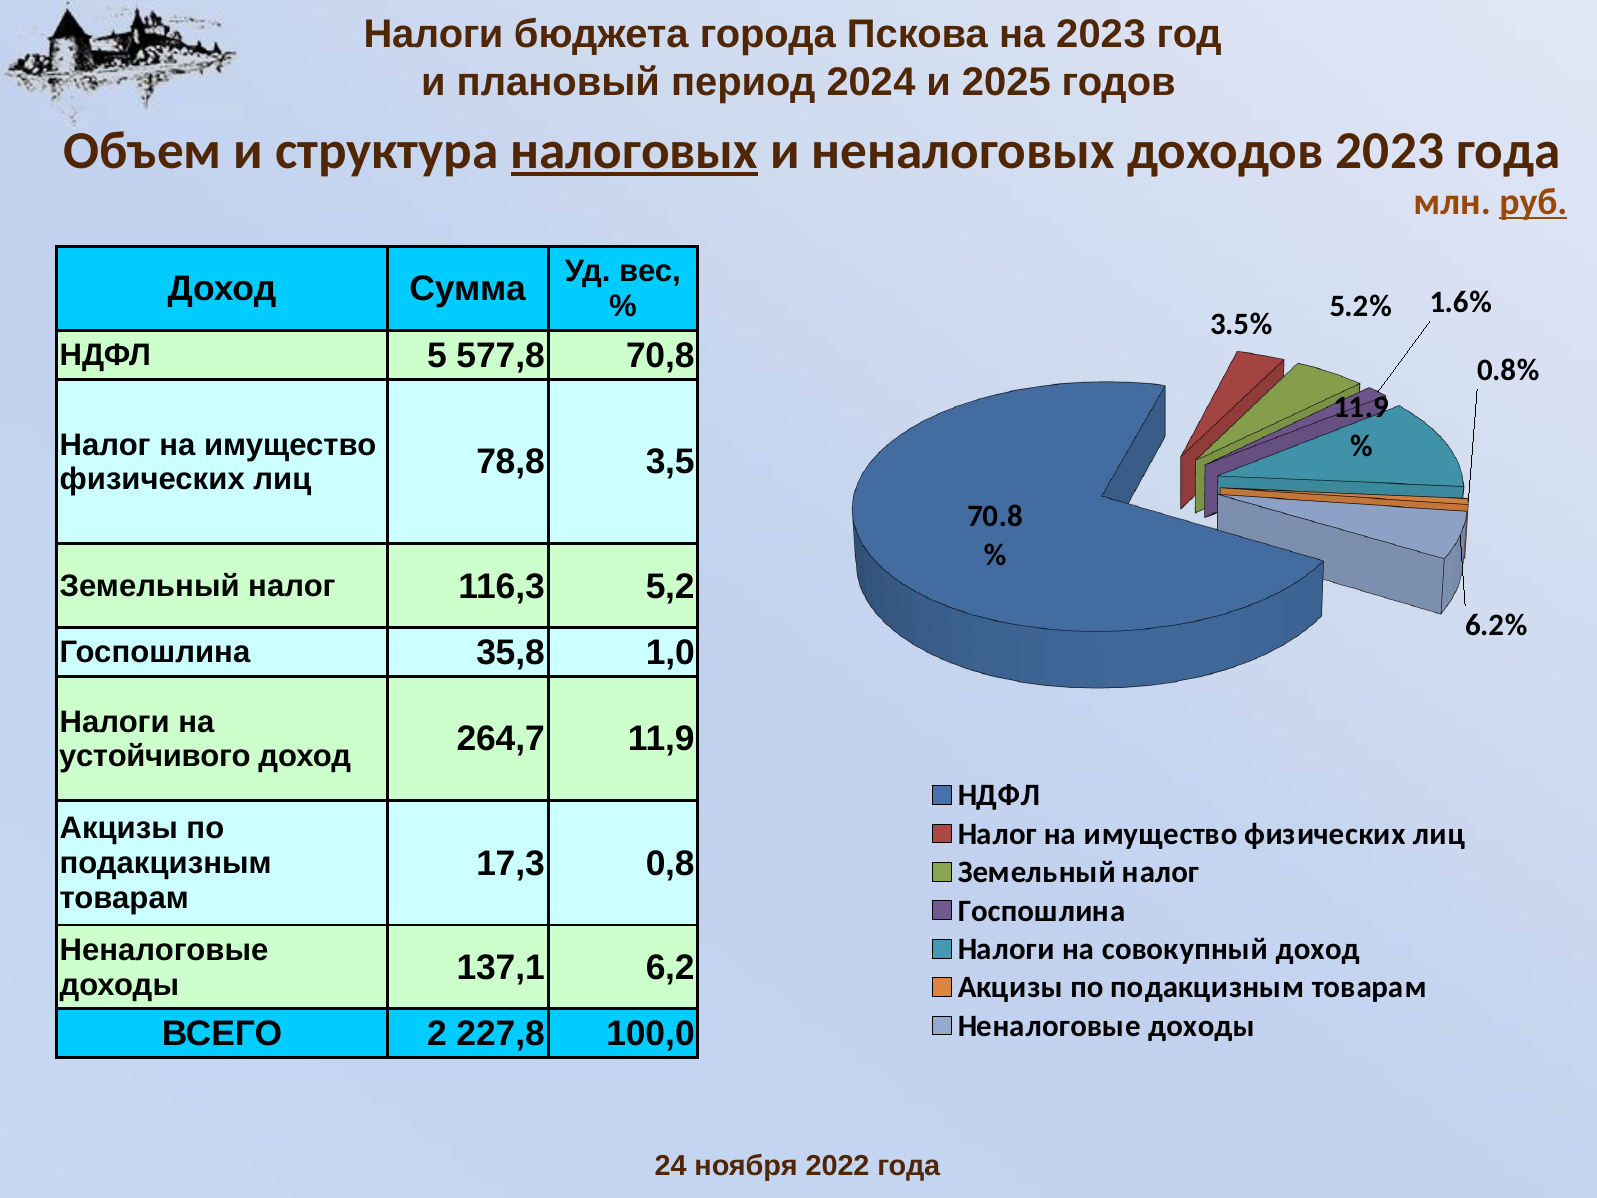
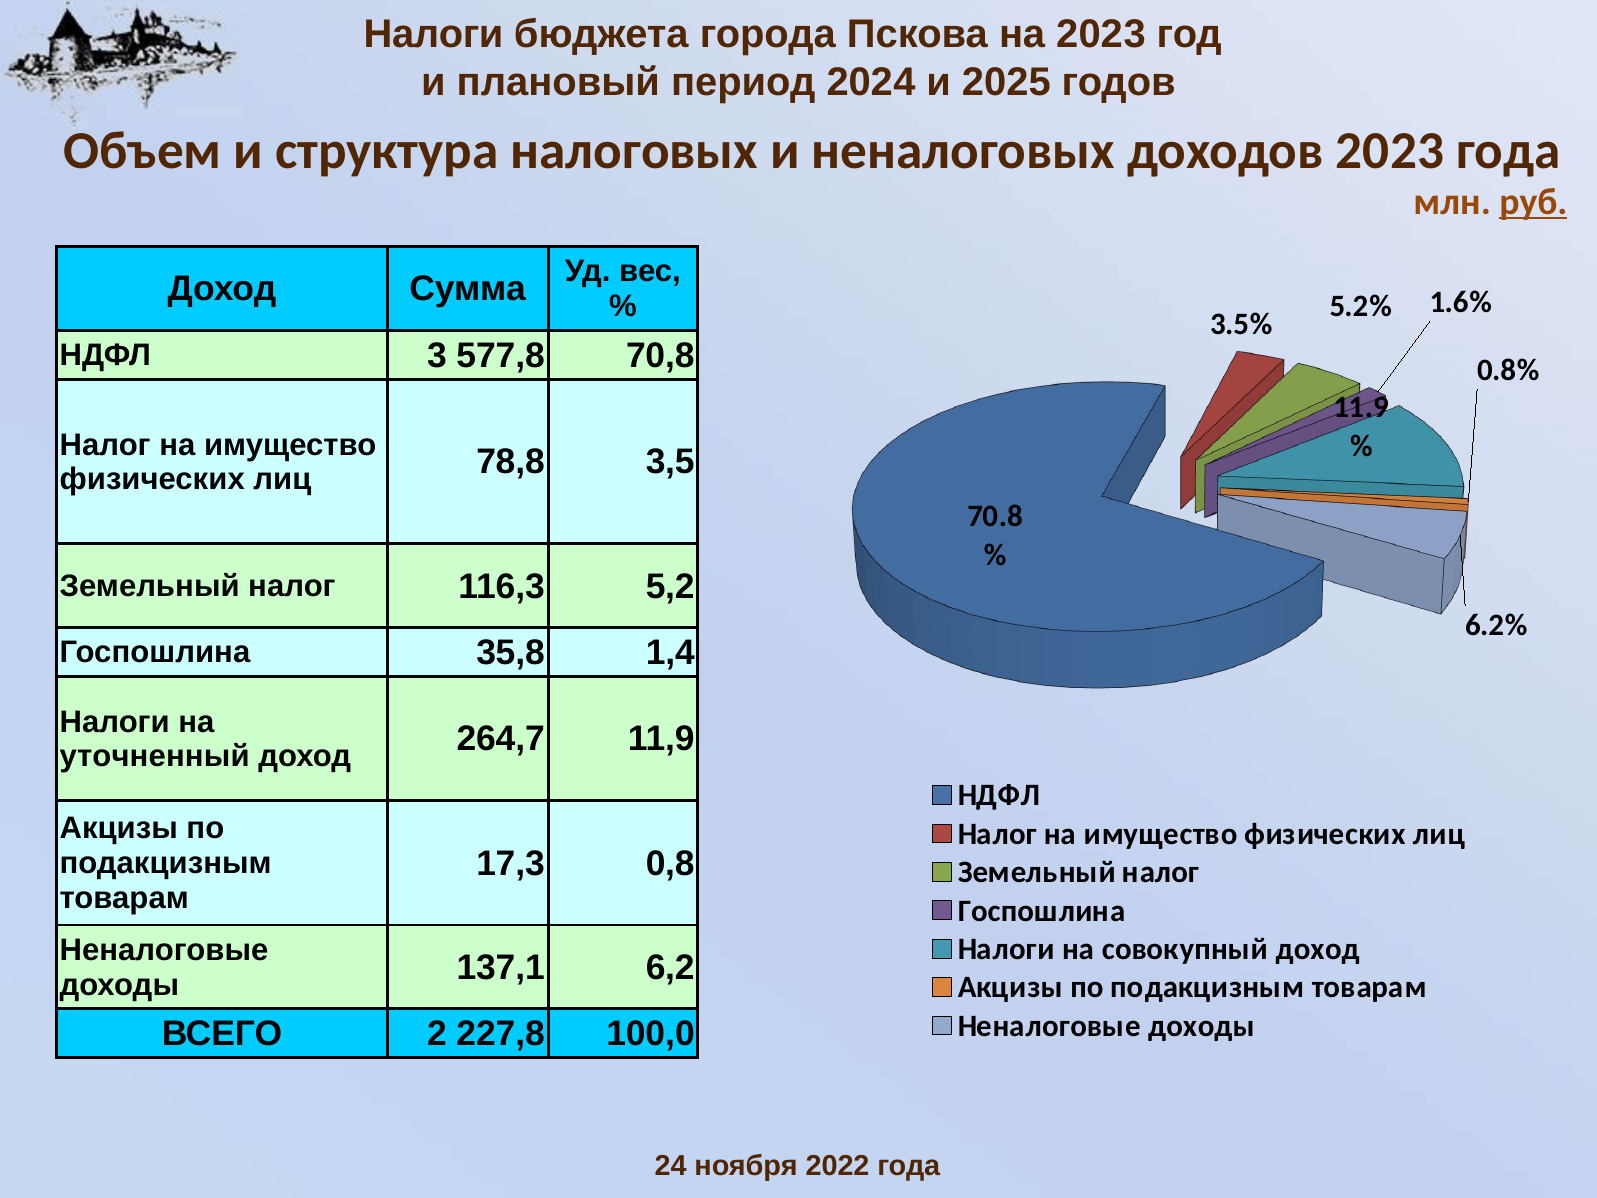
налоговых underline: present -> none (634, 151)
5: 5 -> 3 (437, 355)
1,0: 1,0 -> 1,4 (670, 653)
устойчивого: устойчивого -> уточненный (155, 757)
